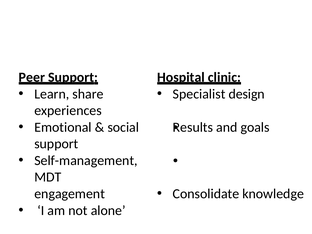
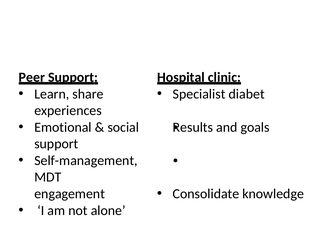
design: design -> diabet (247, 94)
